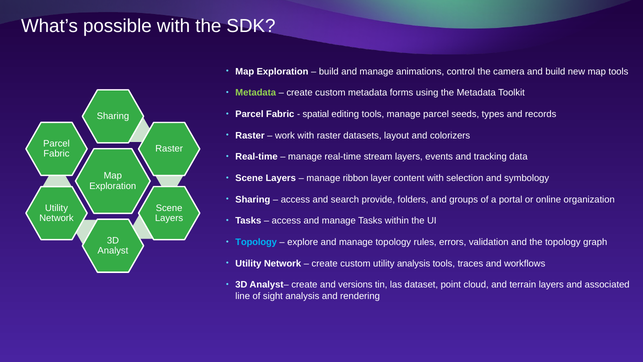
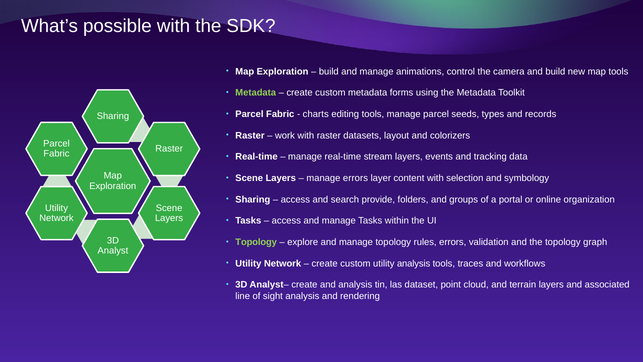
spatial: spatial -> charts (316, 114)
manage ribbon: ribbon -> errors (355, 178)
Topology colour: light blue -> light green (256, 242)
and versions: versions -> analysis (355, 285)
